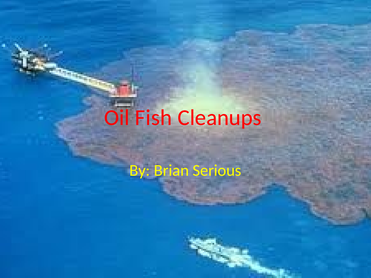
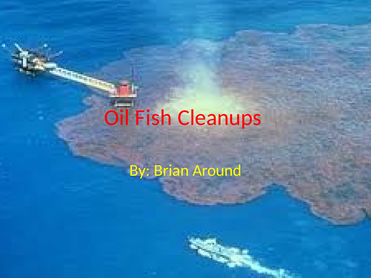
Serious: Serious -> Around (217, 171)
